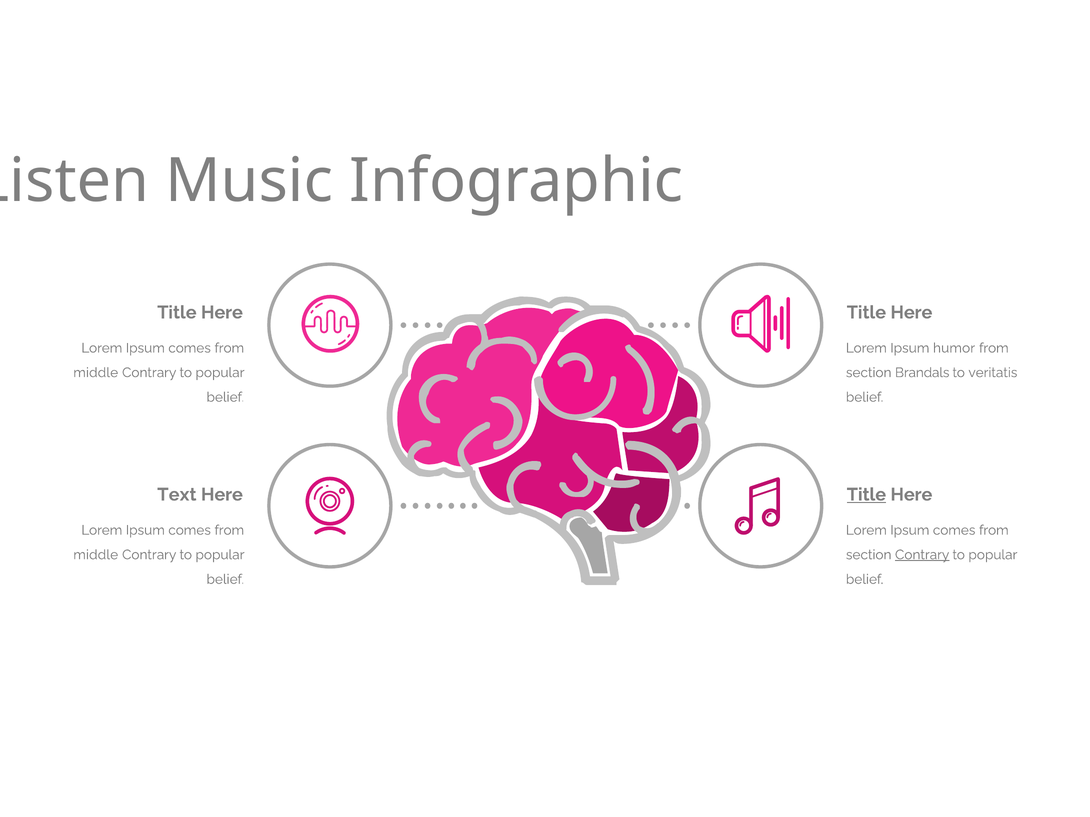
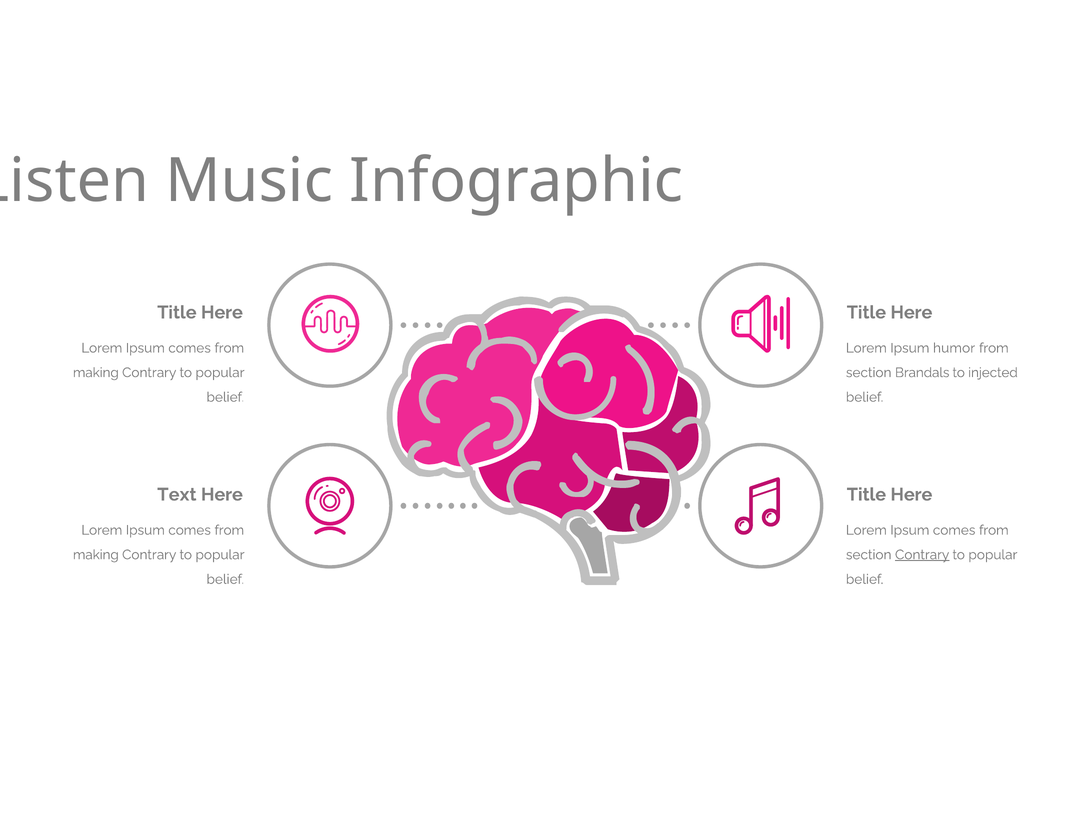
middle: middle -> making (96, 373)
veritatis: veritatis -> injected (993, 373)
Title underline: present -> none (866, 495)
middle: middle -> making (96, 555)
